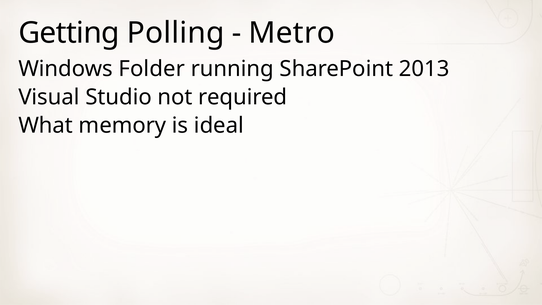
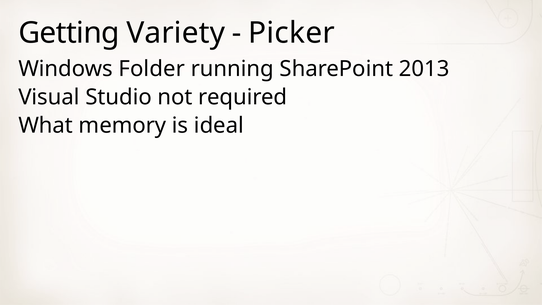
Polling: Polling -> Variety (176, 33)
Metro: Metro -> Picker (292, 33)
